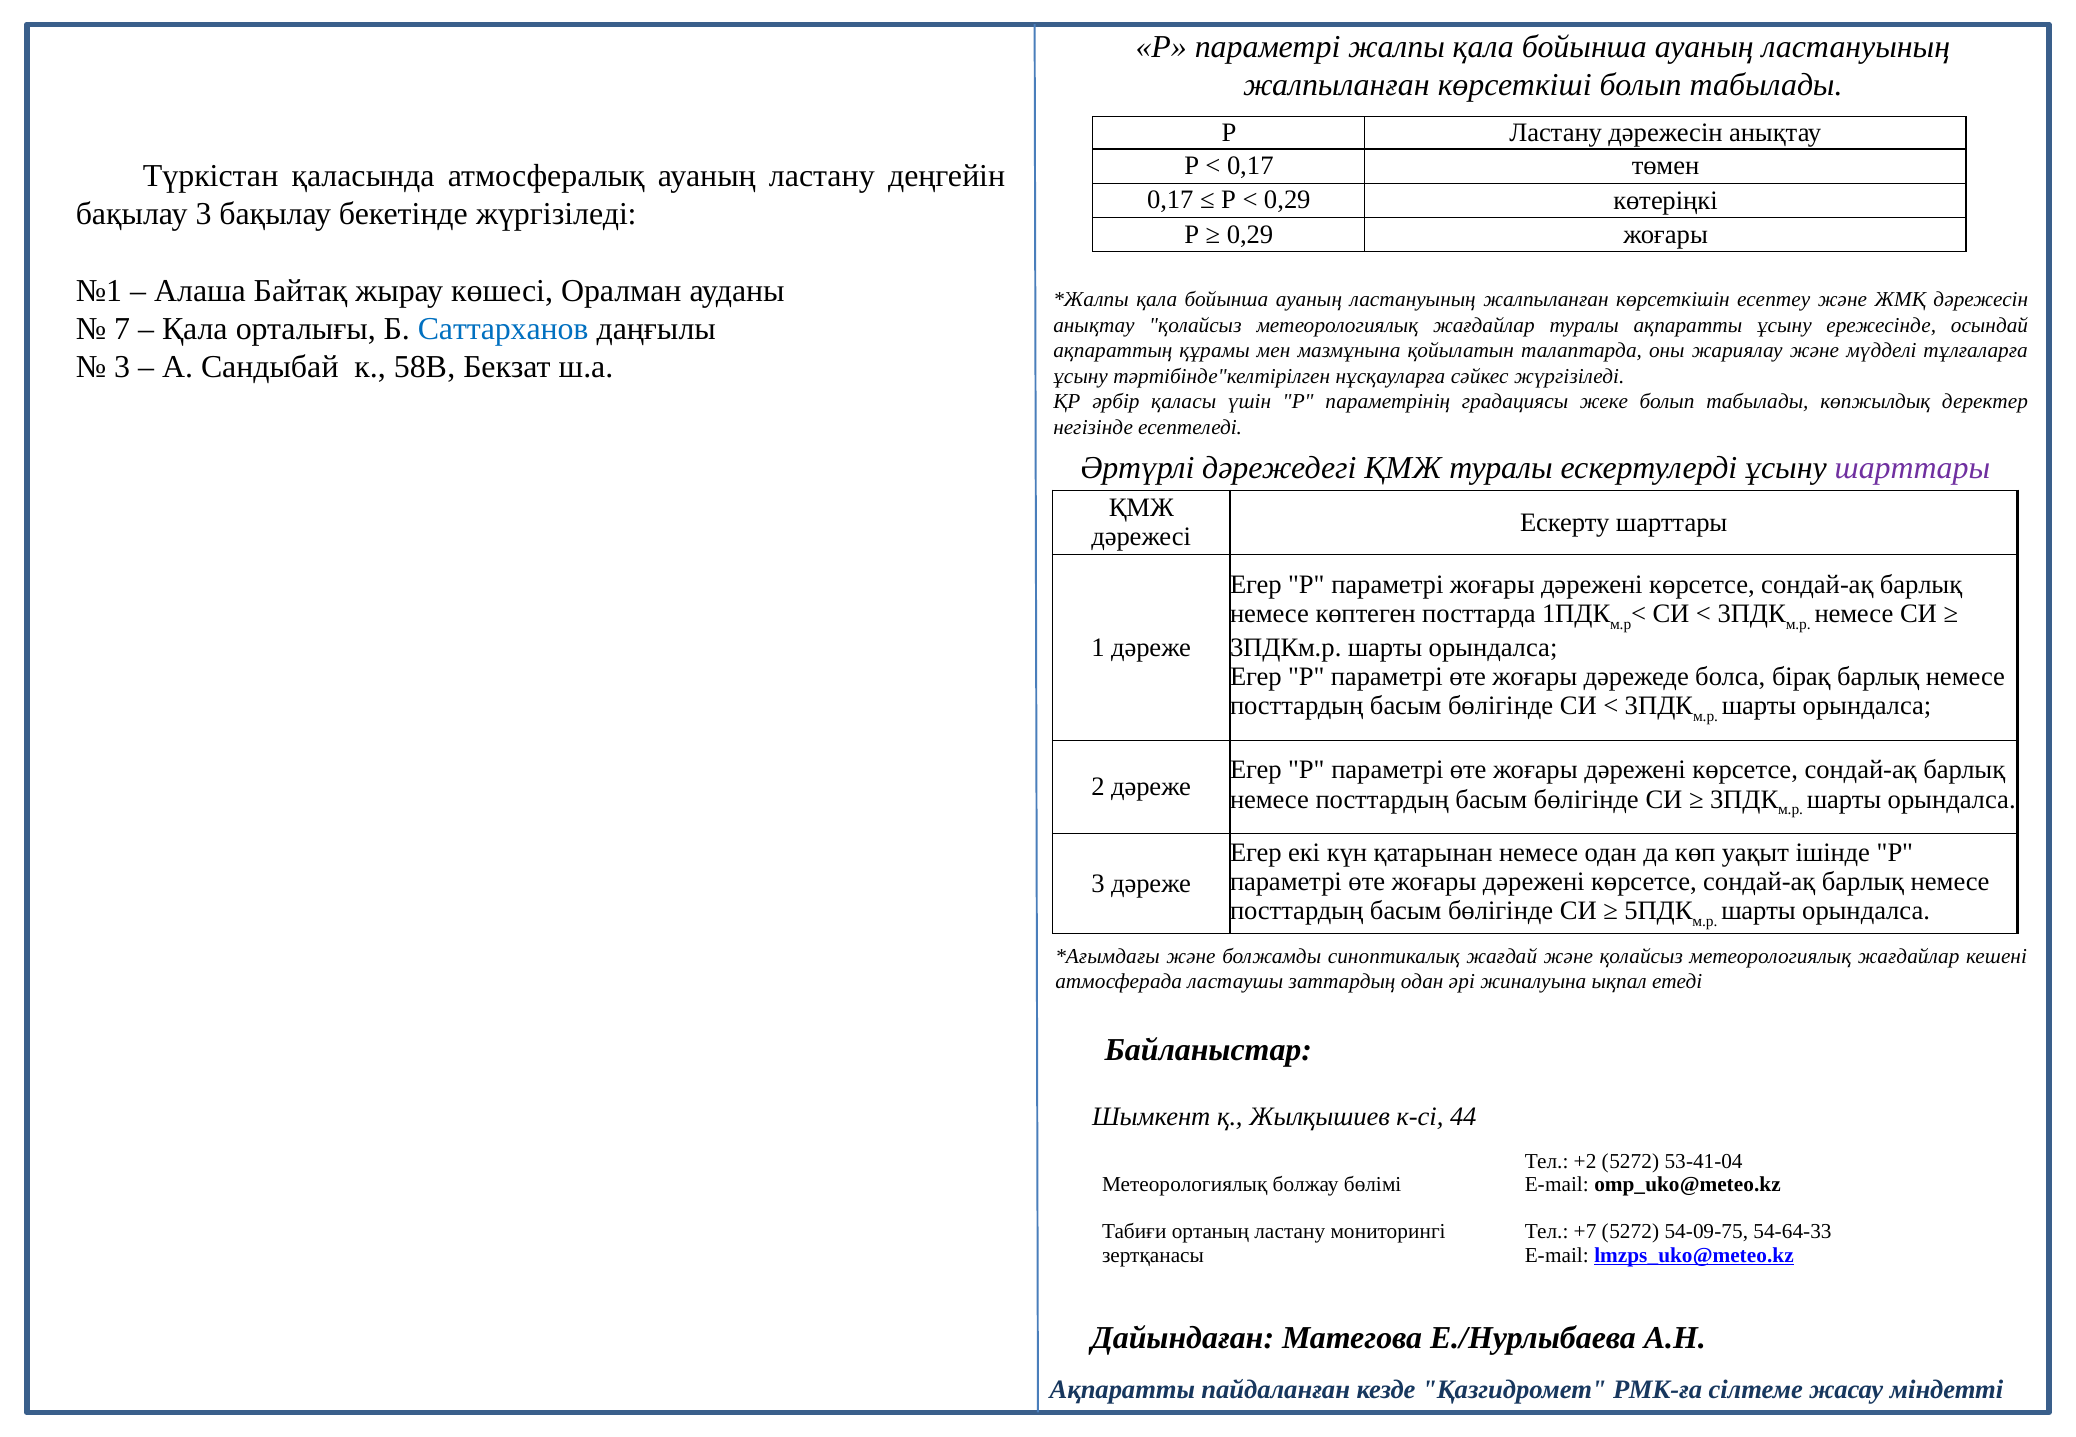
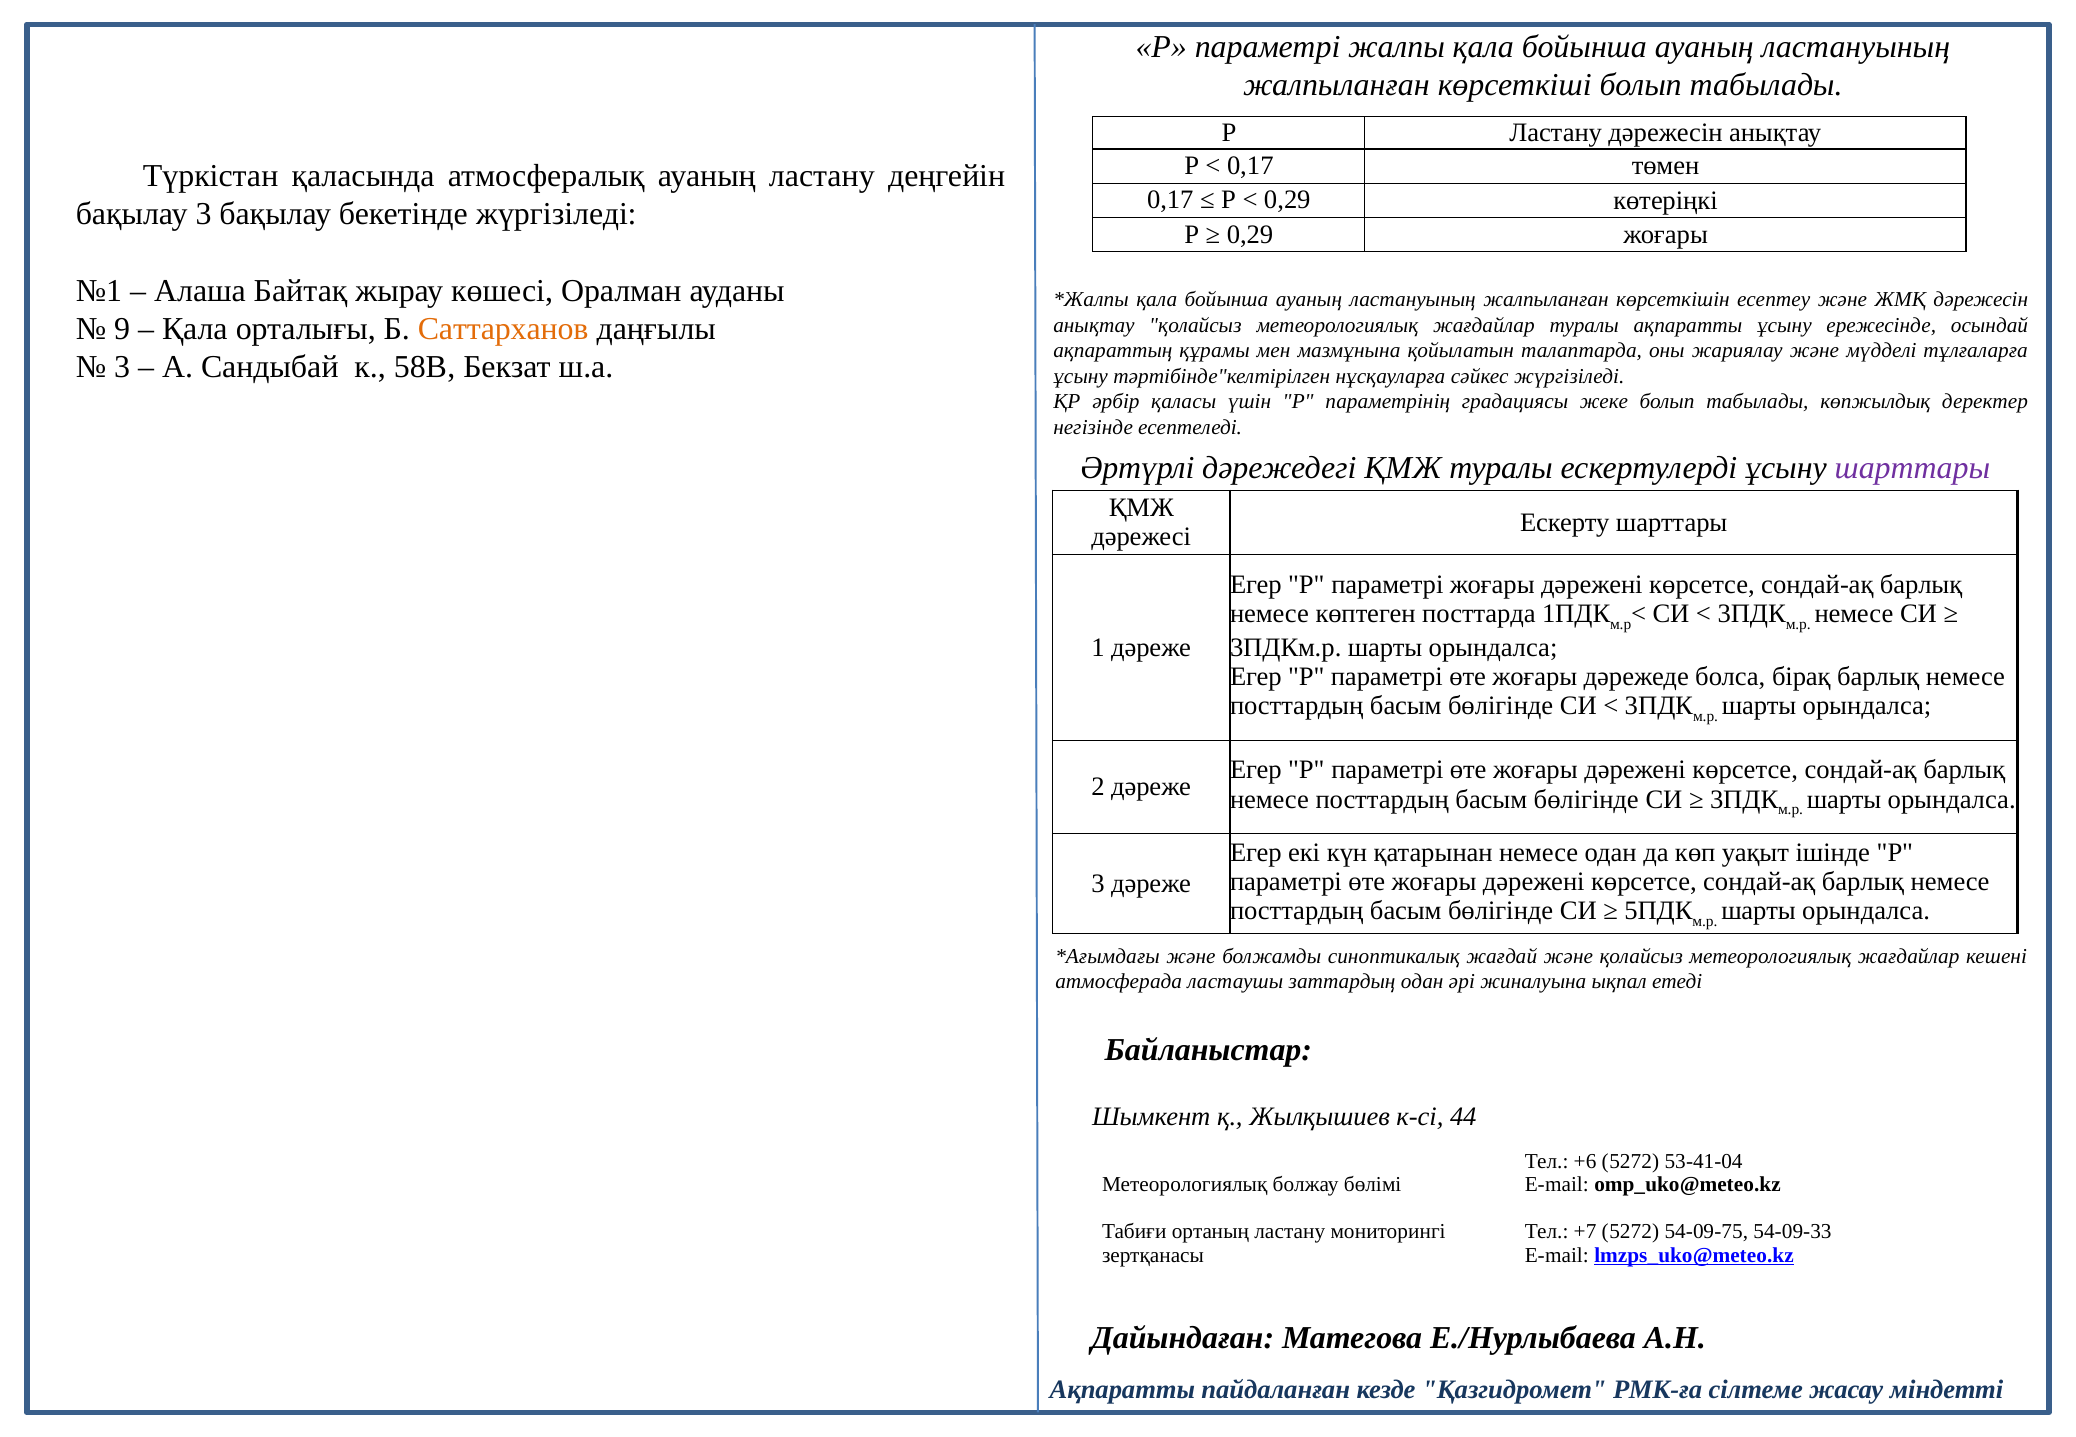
7: 7 -> 9 (122, 329)
Саттарханов colour: blue -> orange (503, 329)
+2: +2 -> +6 (1585, 1162)
54-64-33: 54-64-33 -> 54-09-33 (1792, 1232)
